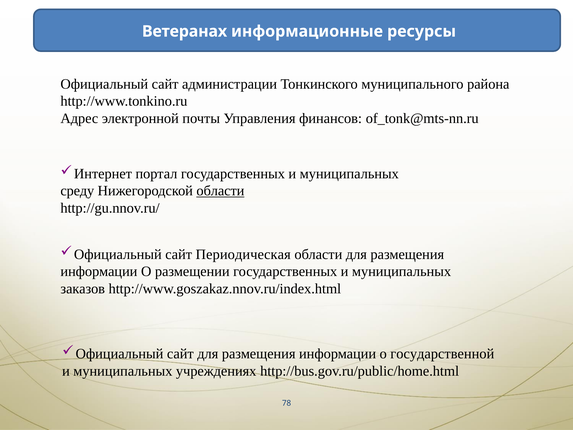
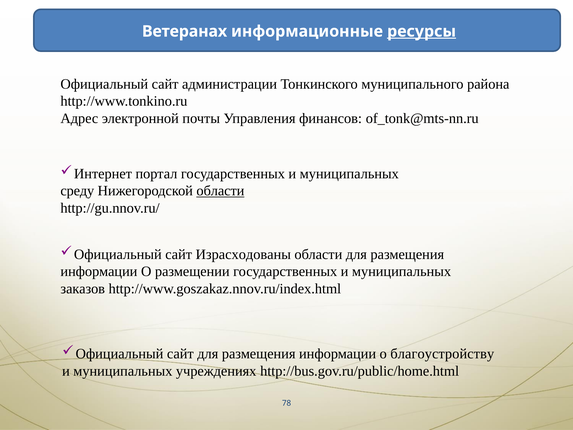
ресурсы underline: none -> present (422, 31)
Периодическая: Периодическая -> Израсходованы (243, 254)
государственной: государственной -> благоустройству (442, 354)
